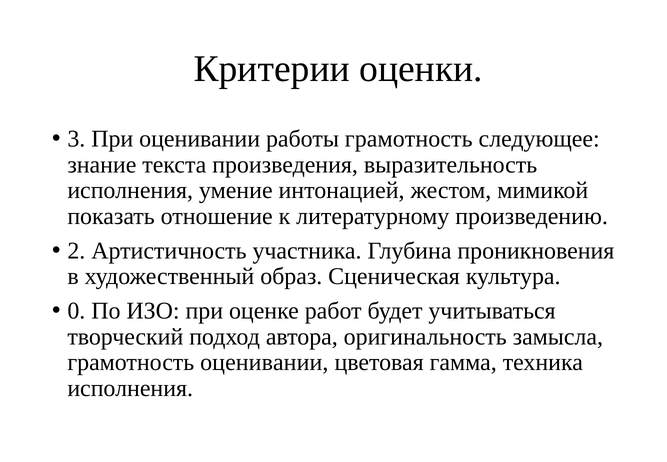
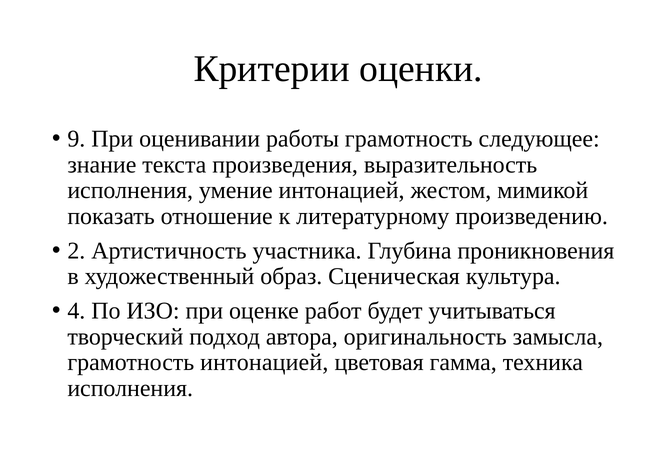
3: 3 -> 9 (76, 139)
0: 0 -> 4 (76, 311)
грамотность оценивании: оценивании -> интонацией (264, 362)
